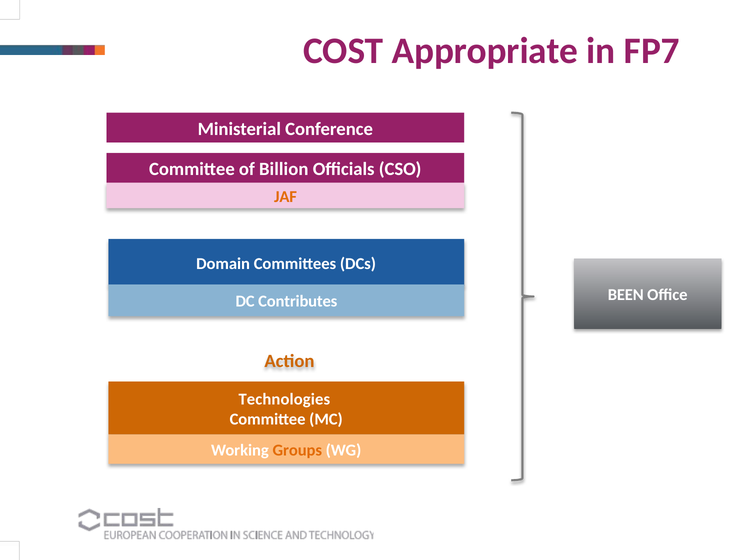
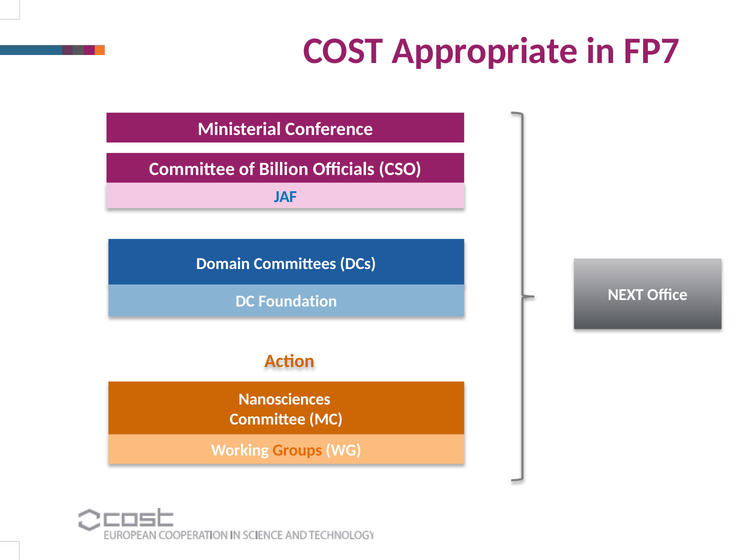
JAF colour: orange -> blue (285, 197)
BEEN: BEEN -> NEXT (626, 295)
Contributes: Contributes -> Foundation (298, 302)
Technologies: Technologies -> Nanosciences (284, 399)
